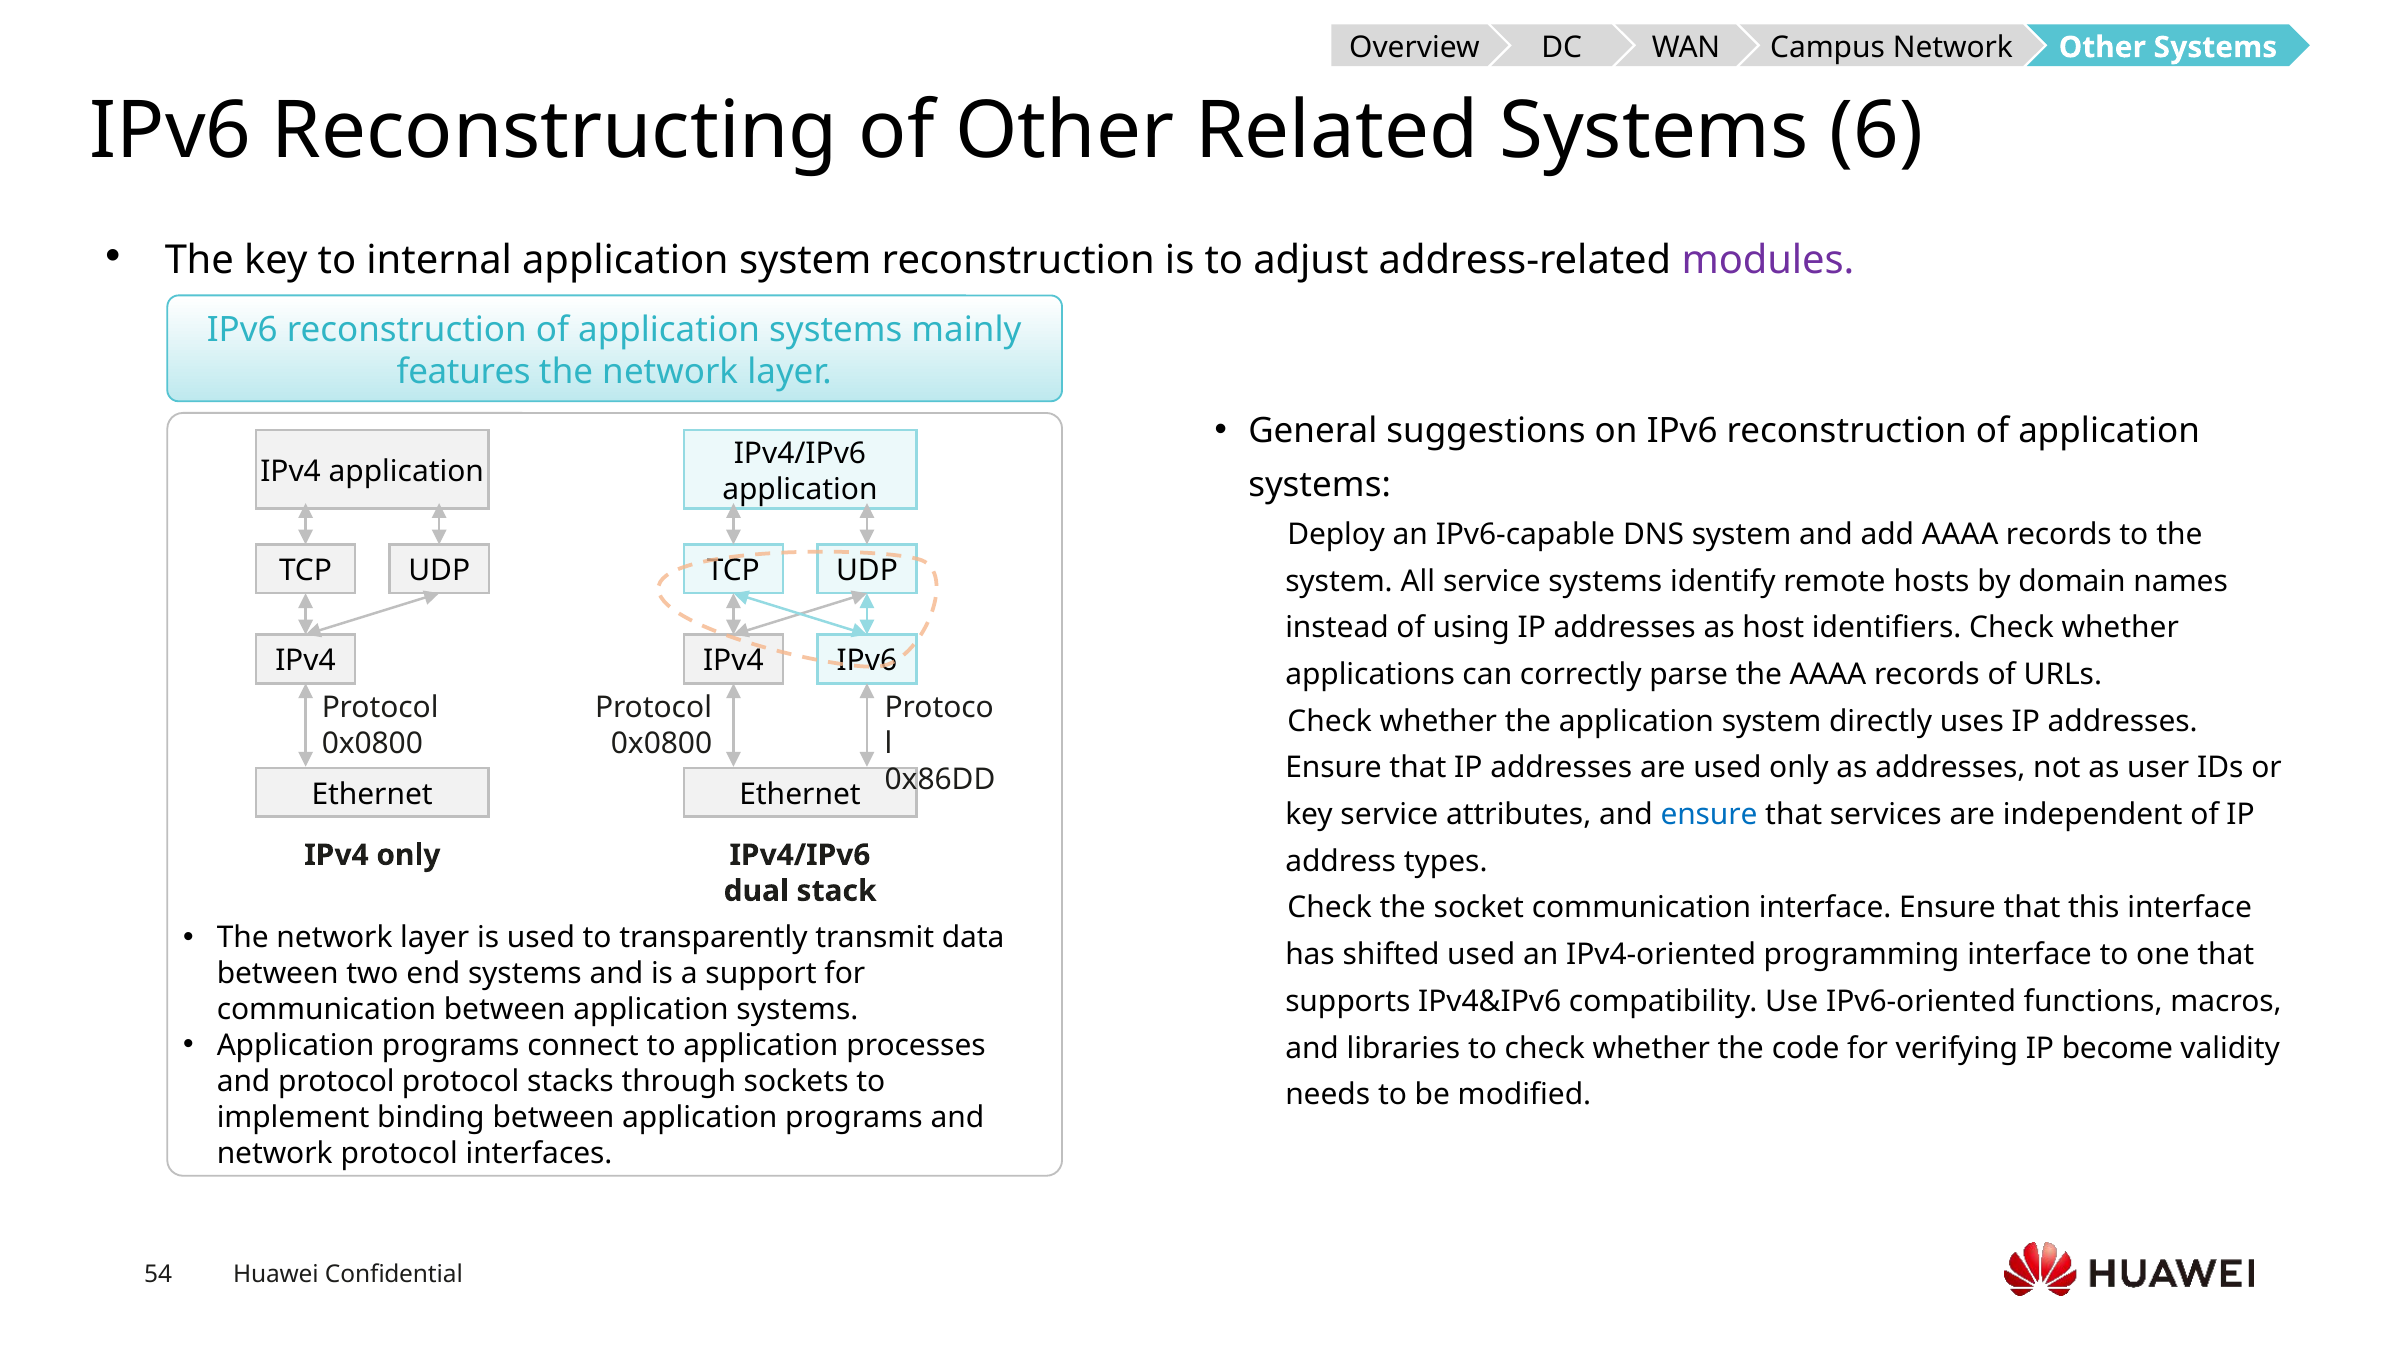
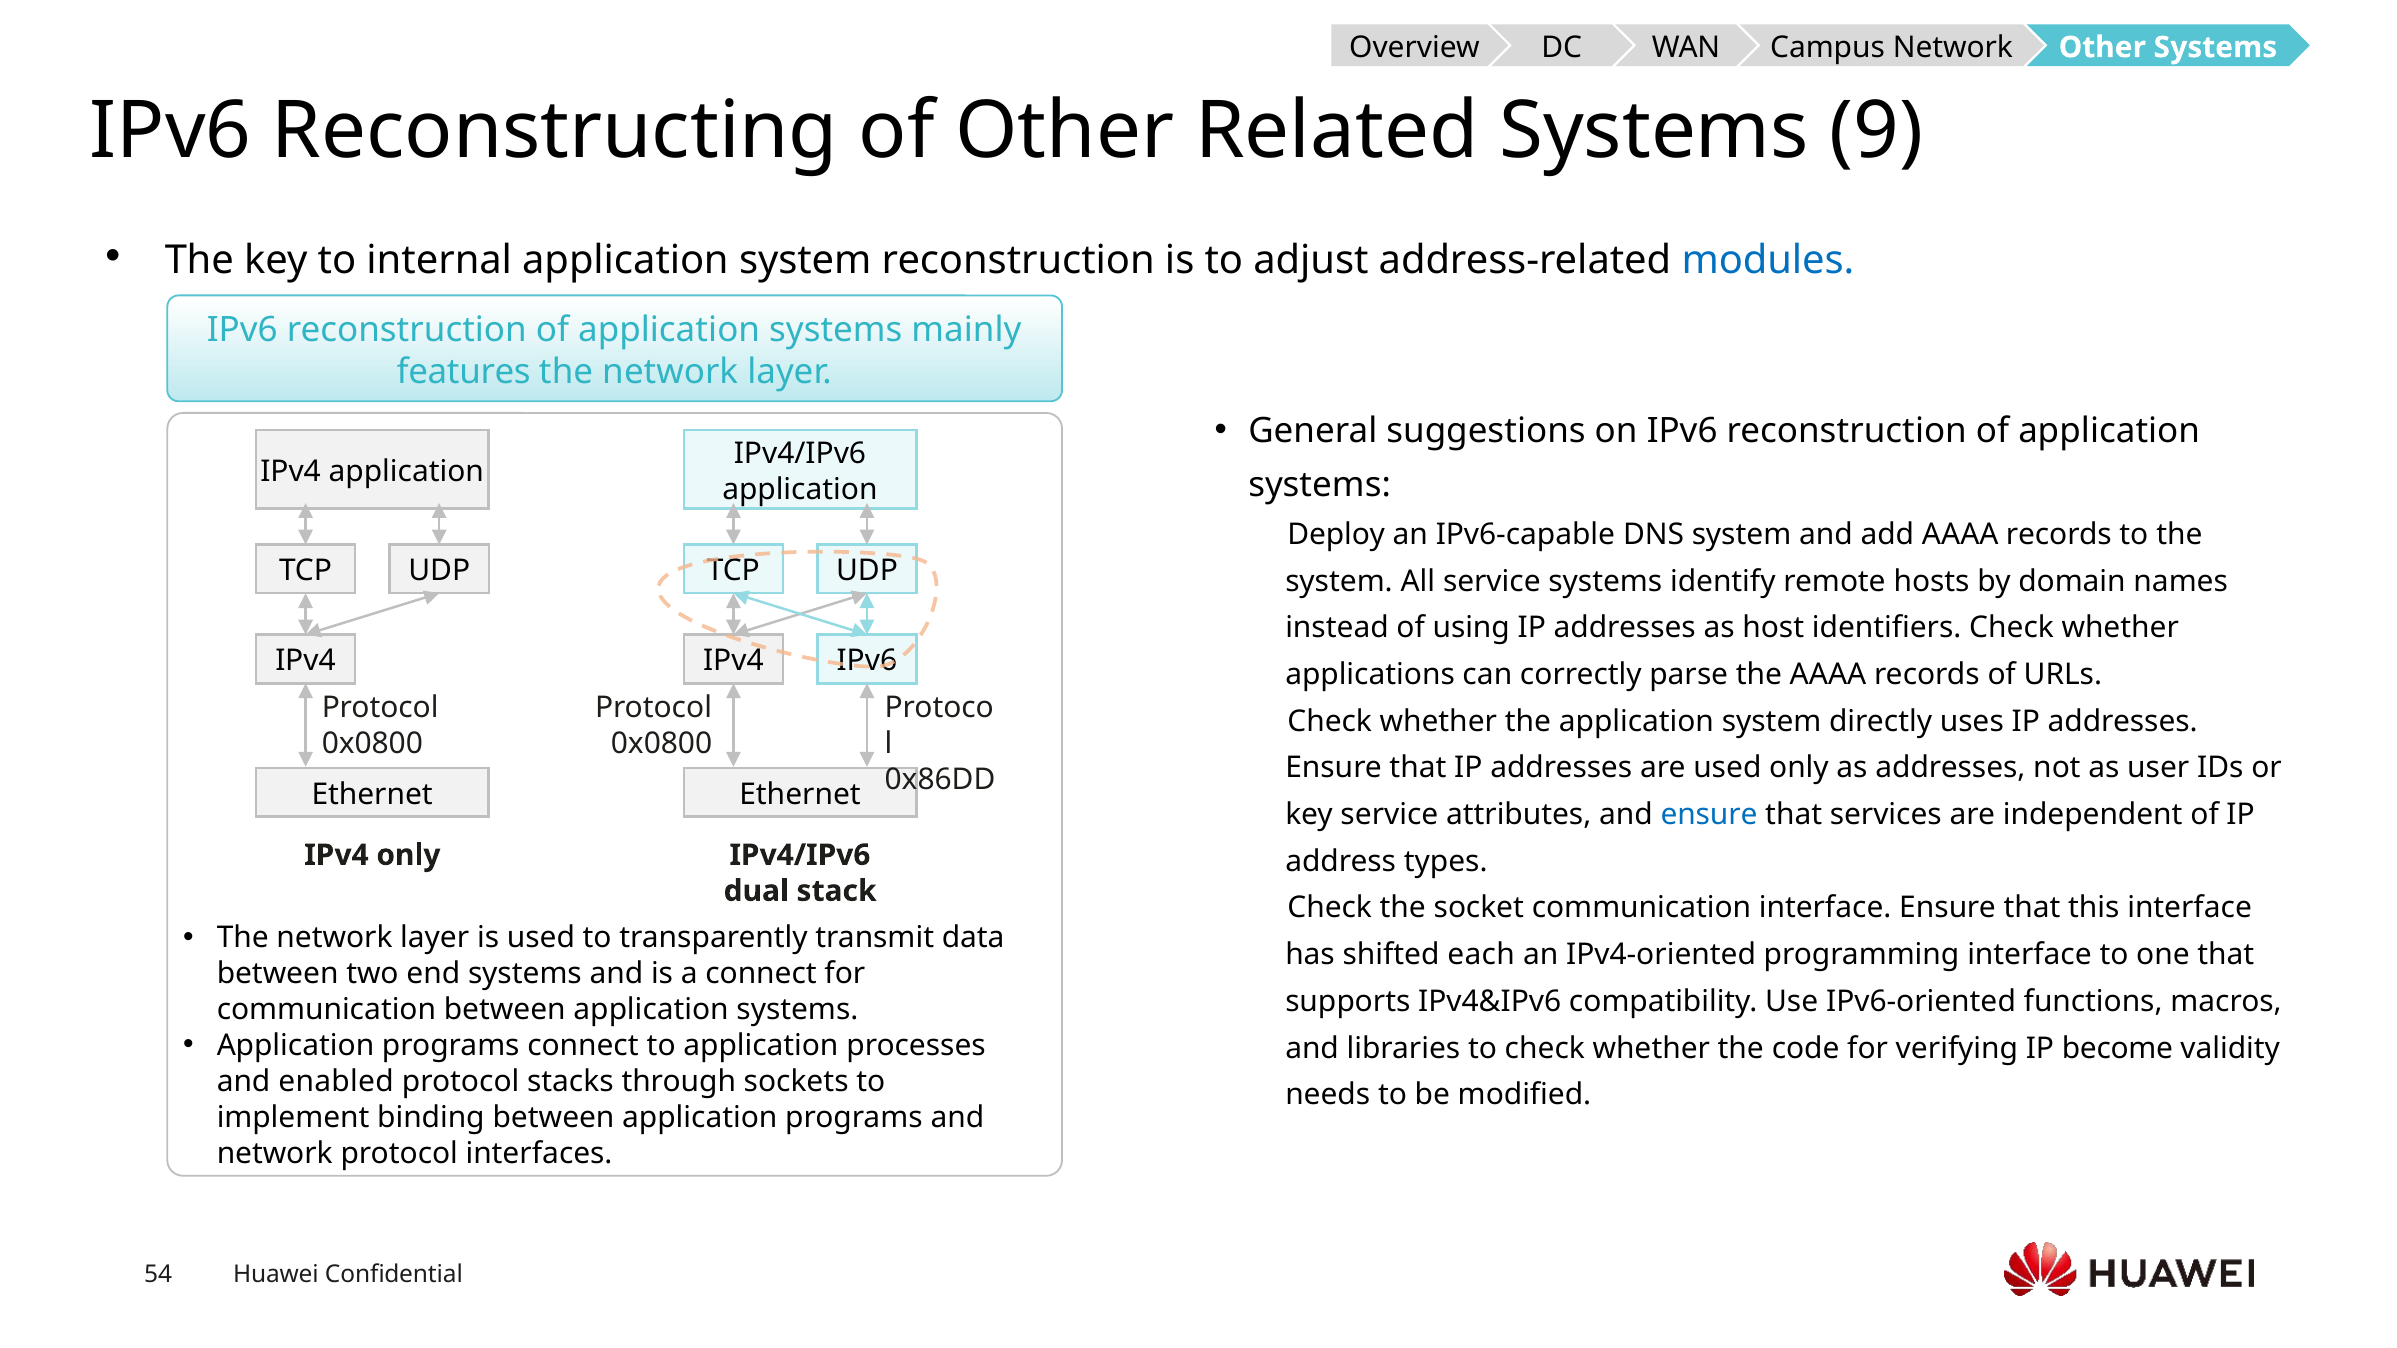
6: 6 -> 9 (1877, 131)
modules colour: purple -> blue (1768, 261)
shifted used: used -> each (1481, 955)
a support: support -> connect (761, 974)
and protocol: protocol -> enabled (336, 1082)
